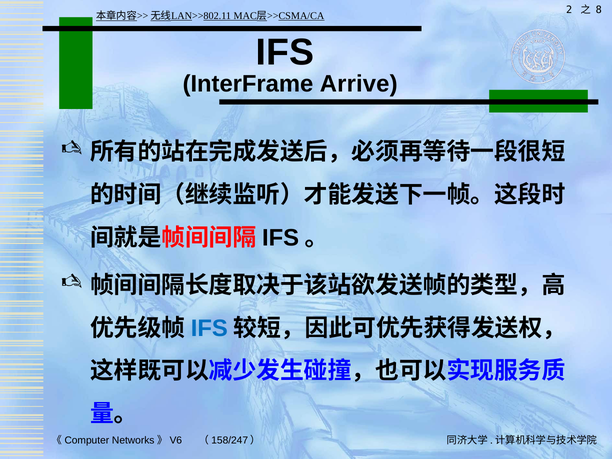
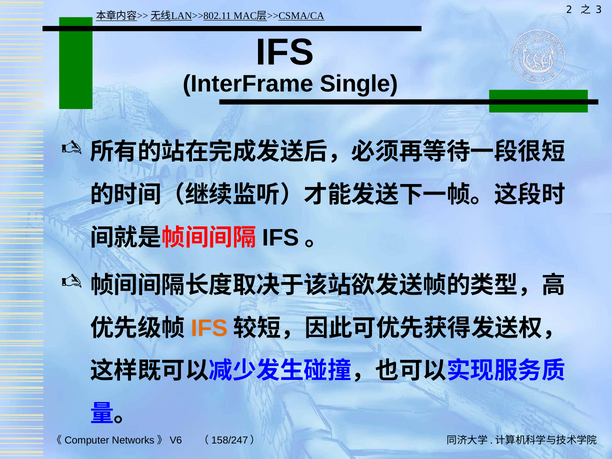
8: 8 -> 3 (599, 10)
Arrive: Arrive -> Single (359, 84)
IFS colour: blue -> orange (209, 328)
